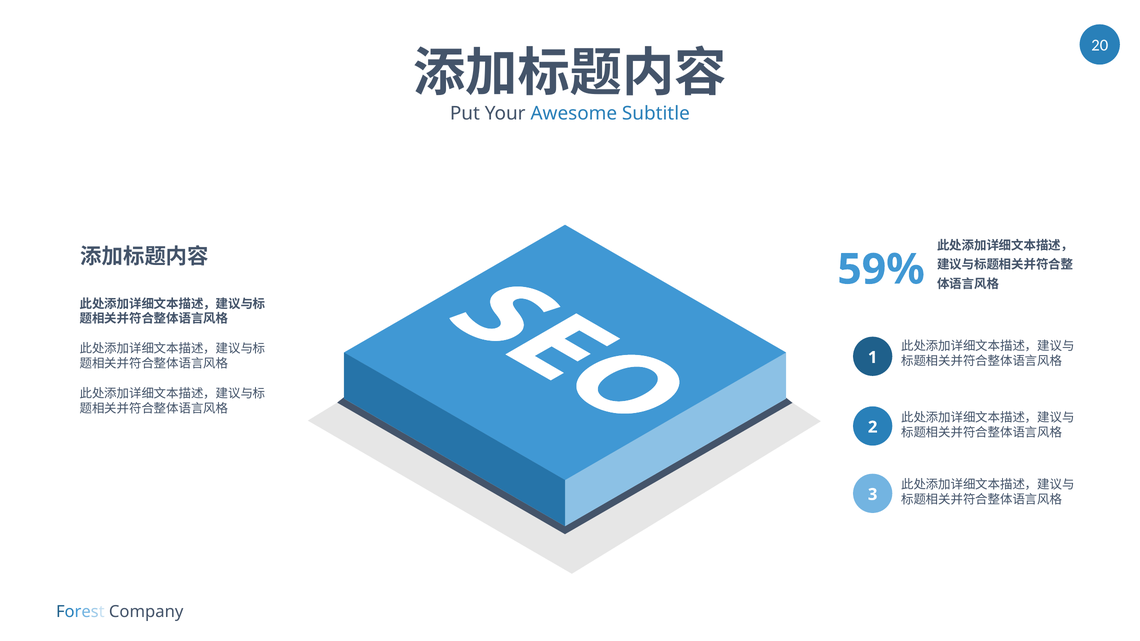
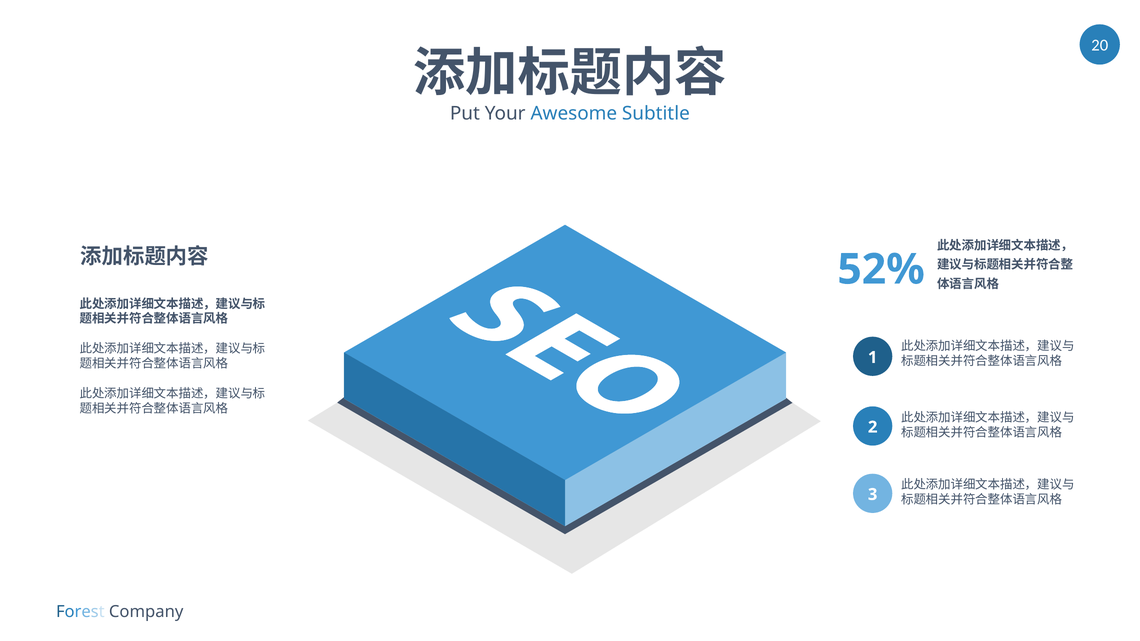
59%: 59% -> 52% (881, 270)
